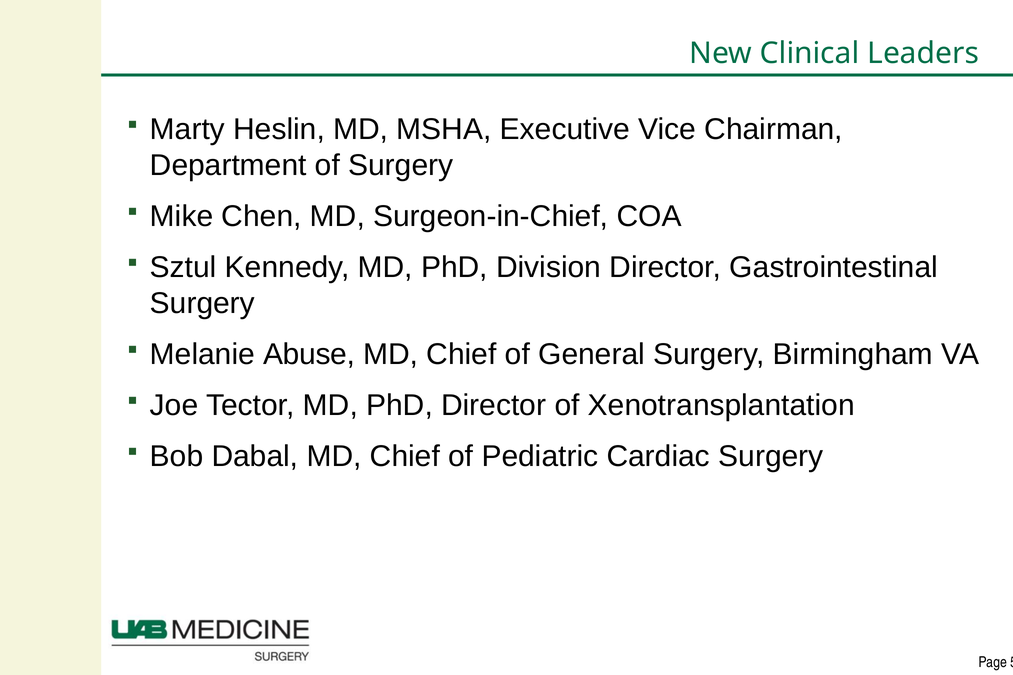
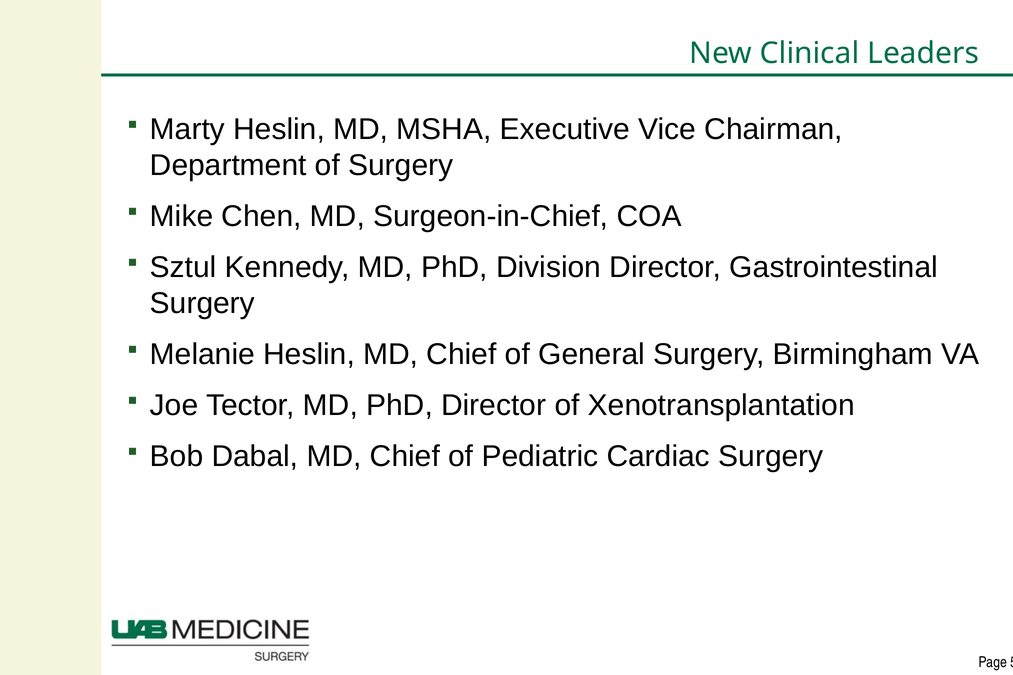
Melanie Abuse: Abuse -> Heslin (309, 355)
